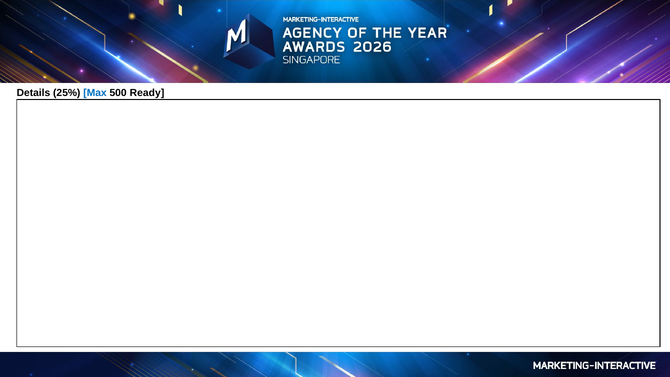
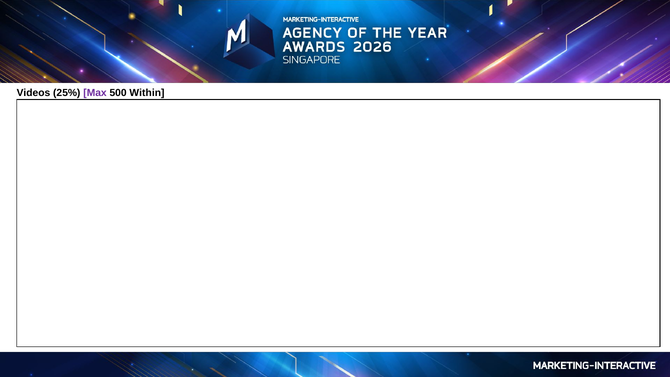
Details: Details -> Videos (33, 93)
Max colour: blue -> purple (95, 93)
Ready: Ready -> Within (147, 93)
